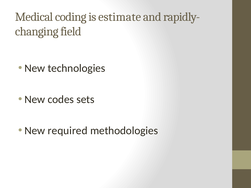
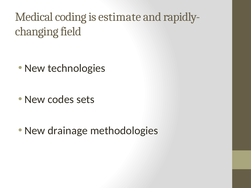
required: required -> drainage (68, 131)
